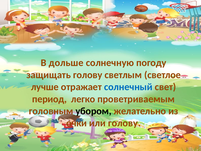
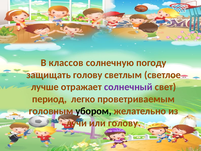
дольше: дольше -> классов (66, 63)
солнечный colour: blue -> purple (128, 87)
очки: очки -> лучи (77, 123)
